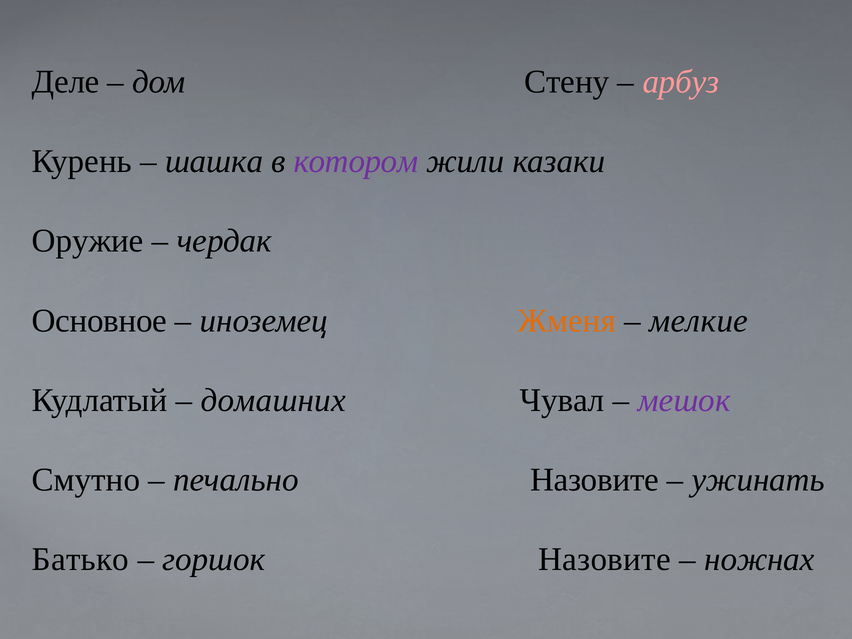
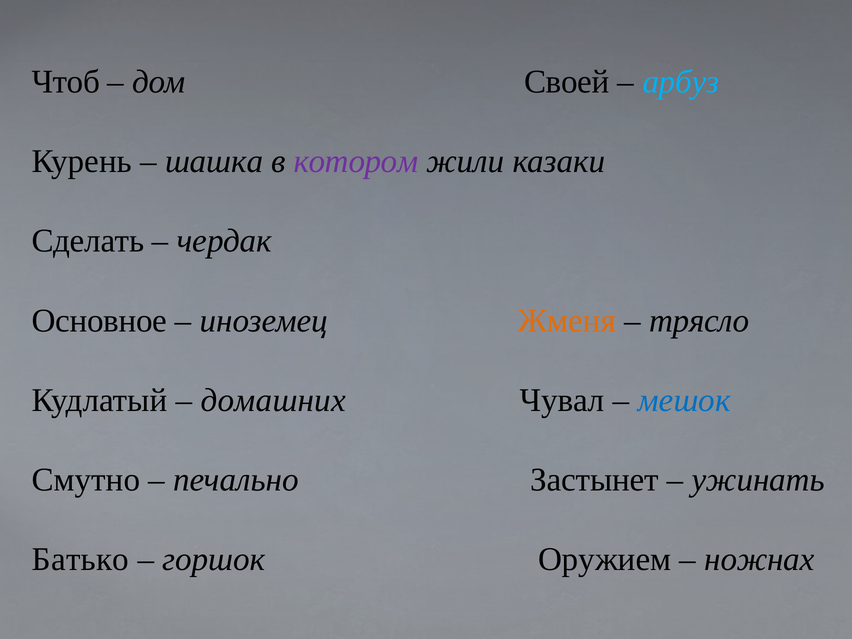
Деле: Деле -> Чтоб (66, 82)
Стену: Стену -> Своей (567, 82)
арбуз colour: pink -> light blue (681, 82)
Оружие: Оружие -> Сделать (88, 241)
мелкие: мелкие -> трясло (699, 321)
мешок colour: purple -> blue (684, 400)
печально Назовите: Назовите -> Застынет (594, 480)
горшок Назовите: Назовите -> Оружием (605, 559)
